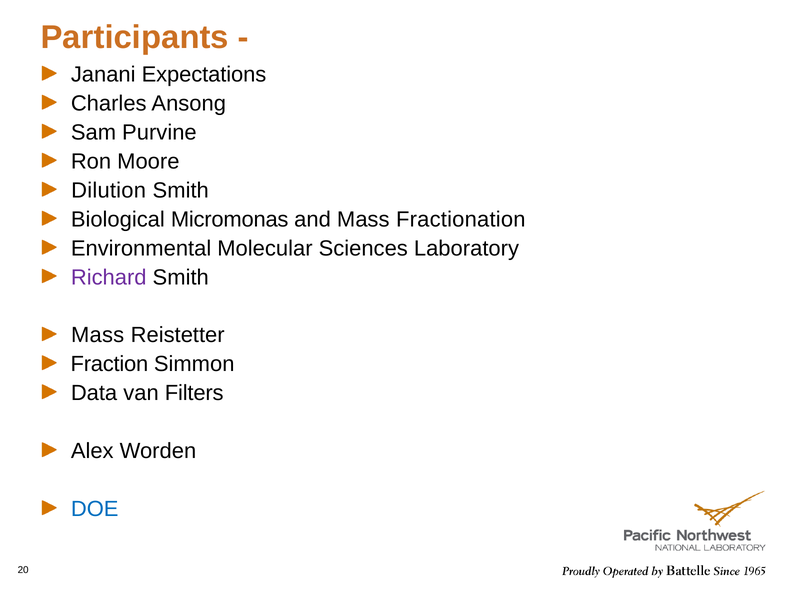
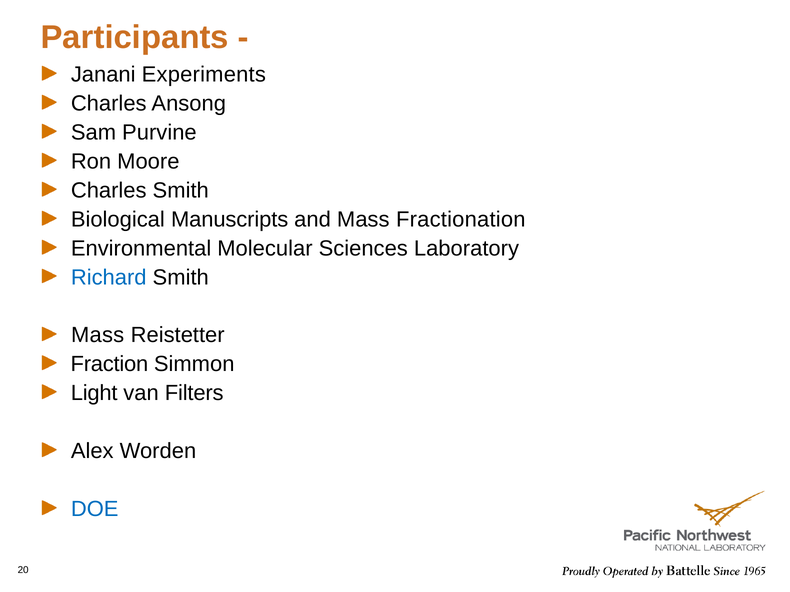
Expectations: Expectations -> Experiments (204, 75)
Dilution: Dilution -> Charles (109, 191)
Micromonas: Micromonas -> Manuscripts (230, 220)
Richard colour: purple -> blue (109, 278)
Data: Data -> Light (94, 393)
